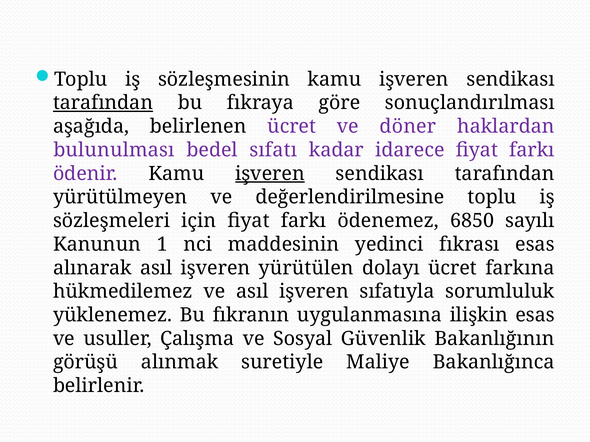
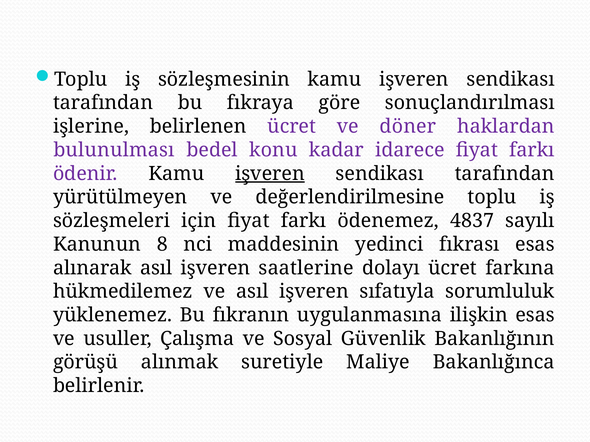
tarafından underline: present -> none (103, 103)
aşağıda: aşağıda -> işlerine (91, 127)
sıfatı: sıfatı -> konu (273, 150)
6850: 6850 -> 4837 (472, 221)
1: 1 -> 8 (162, 245)
yürütülen: yürütülen -> saatlerine (306, 268)
